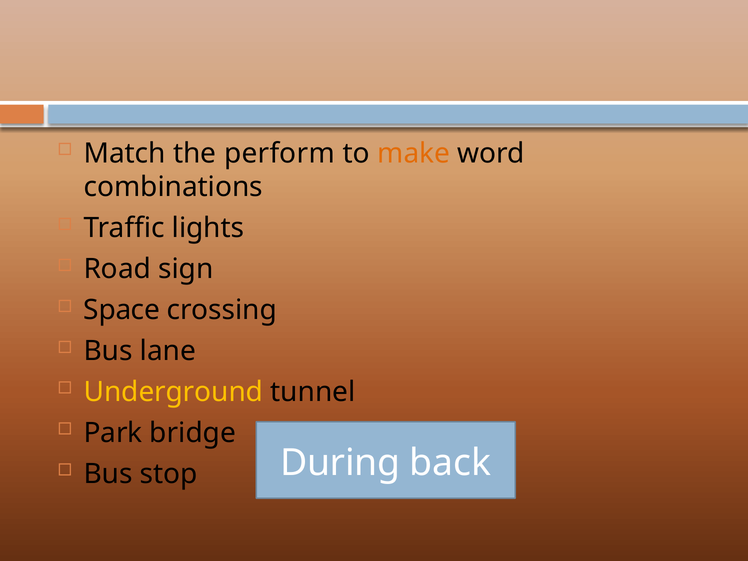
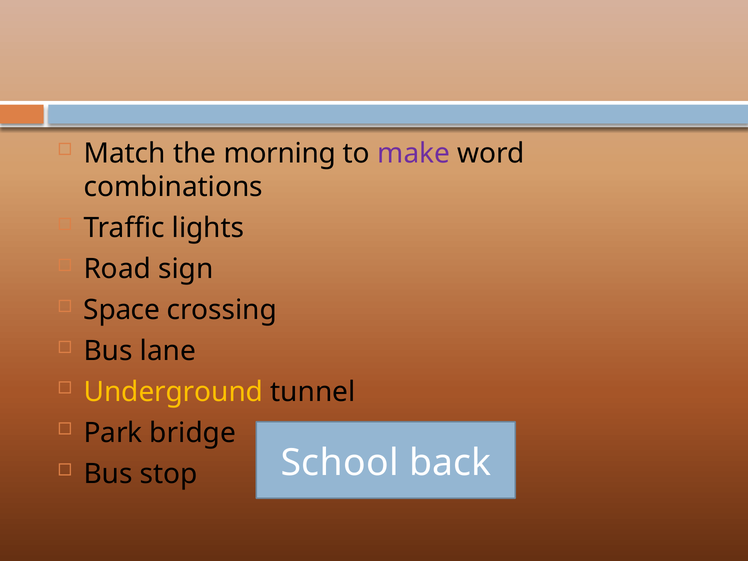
perform: perform -> morning (280, 153)
make colour: orange -> purple (414, 153)
During: During -> School (340, 463)
